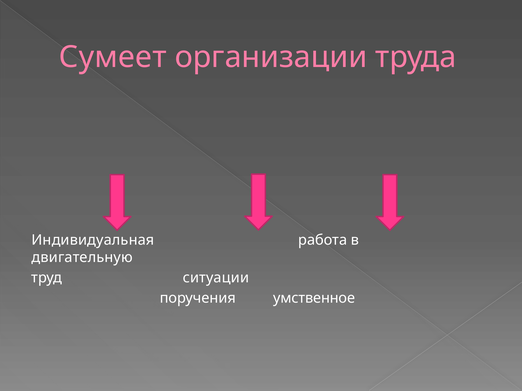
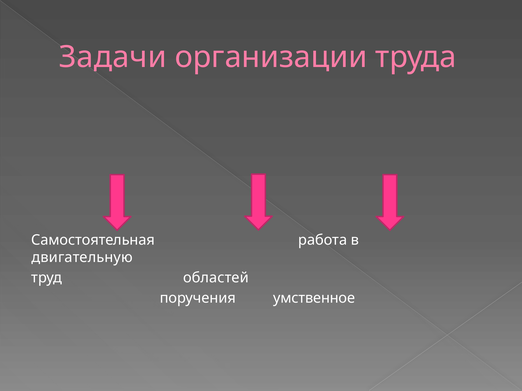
Сумеет: Сумеет -> Задачи (113, 57)
Индивидуальная: Индивидуальная -> Самостоятельная (93, 240)
ситуации: ситуации -> областей (216, 278)
